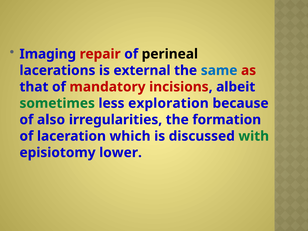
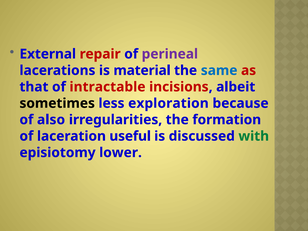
Imaging: Imaging -> External (48, 54)
perineal colour: black -> purple (170, 54)
external: external -> material (142, 70)
mandatory: mandatory -> intractable (107, 87)
sometimes colour: green -> black (57, 103)
which: which -> useful (130, 136)
